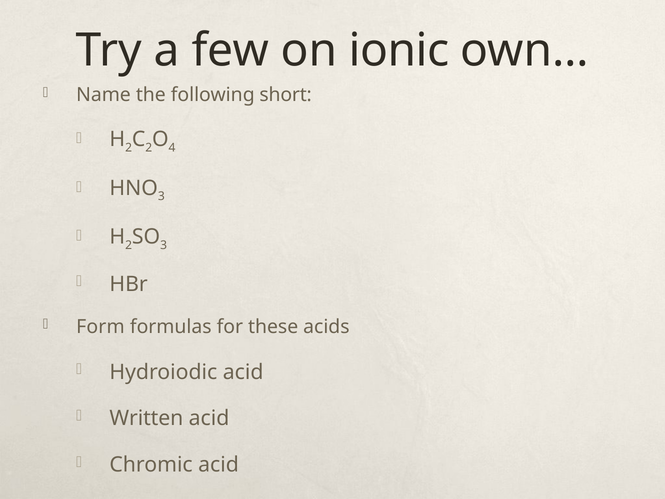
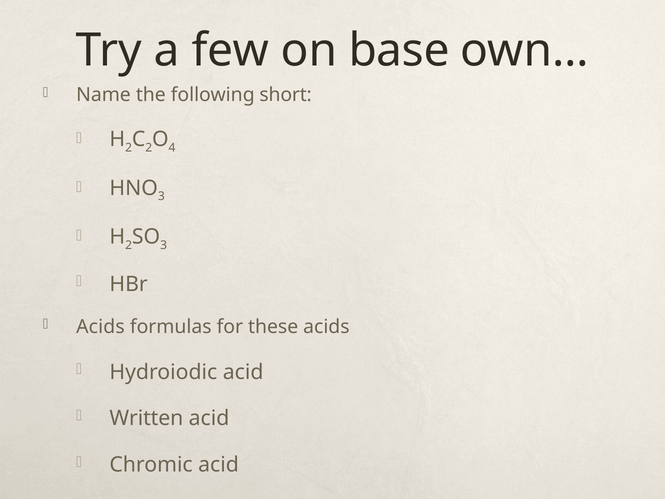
ionic: ionic -> base (399, 51)
Form: Form -> Acids (100, 327)
